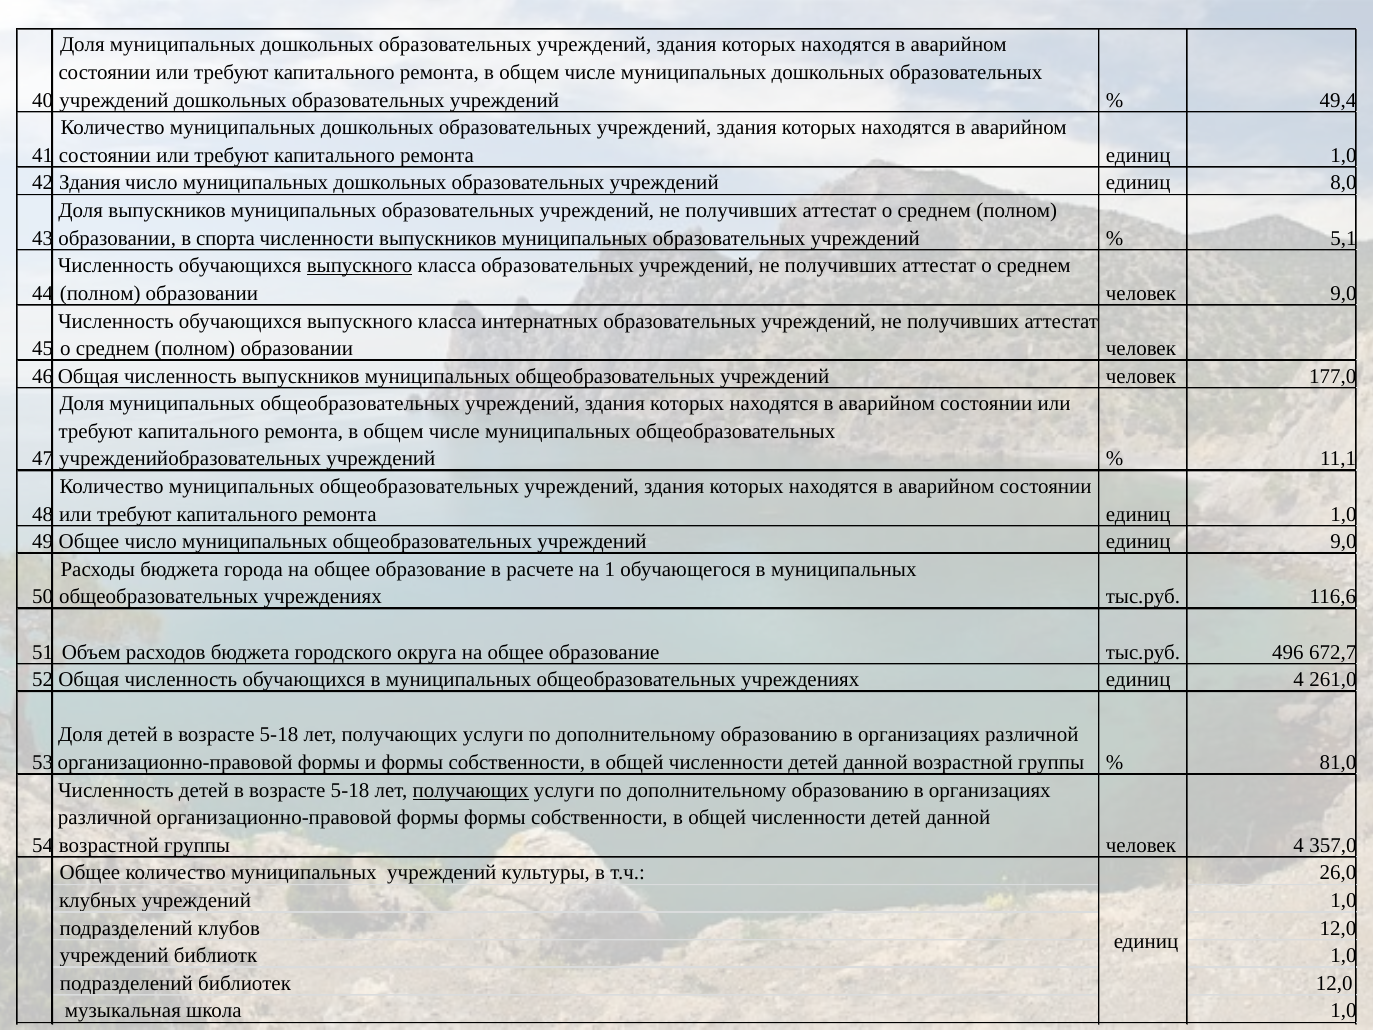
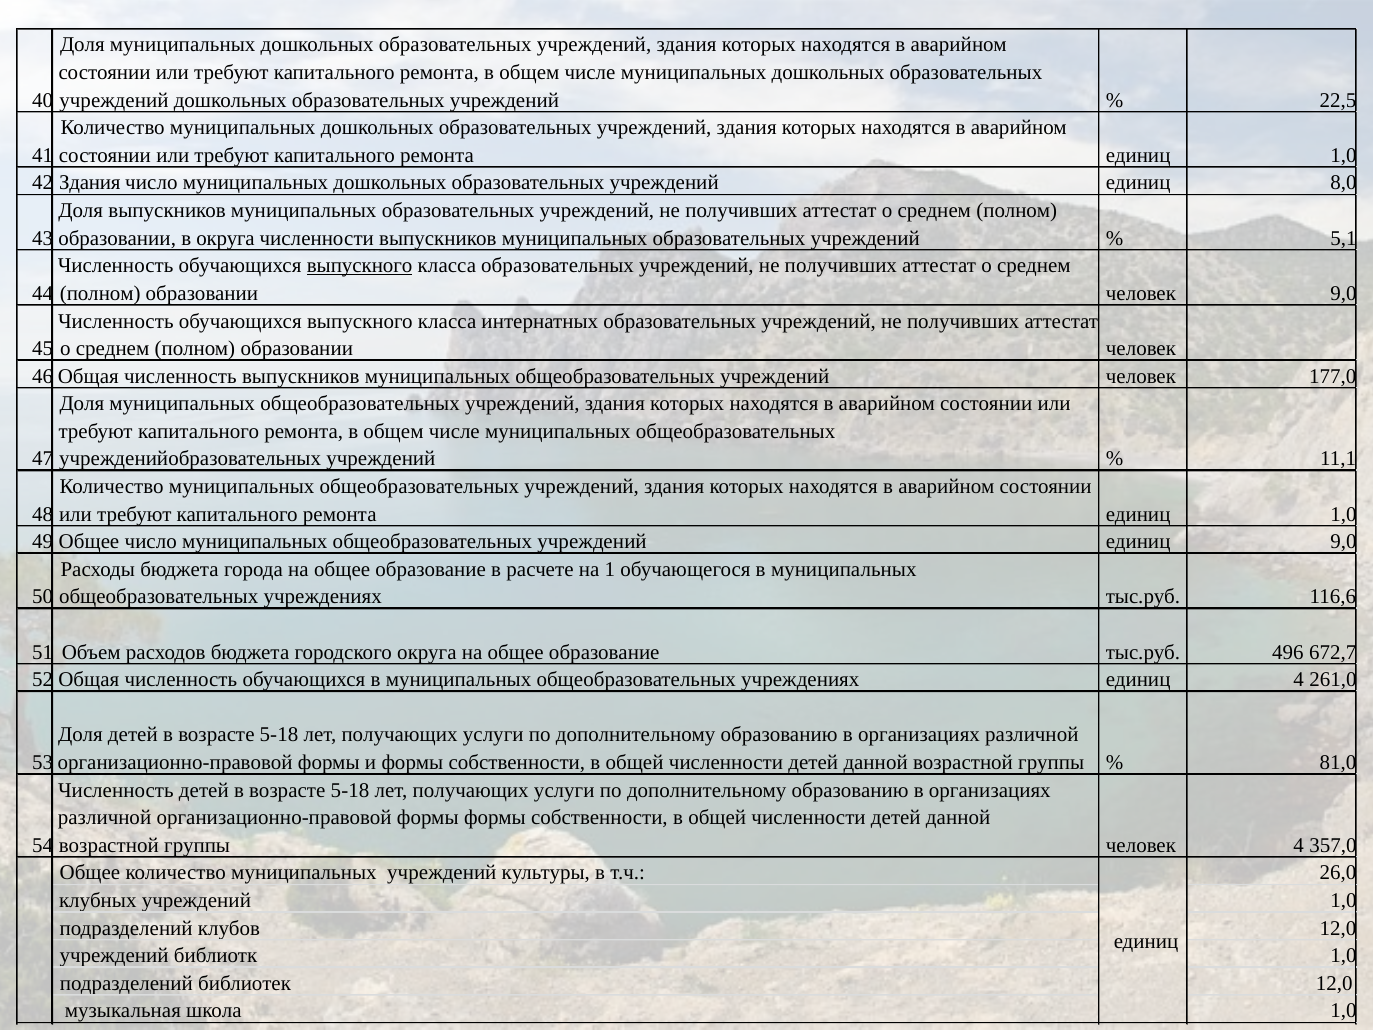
49,4: 49,4 -> 22,5 (1338, 100)
в спорта: спорта -> округа (226, 238)
получающих underline: present -> none (471, 790)
